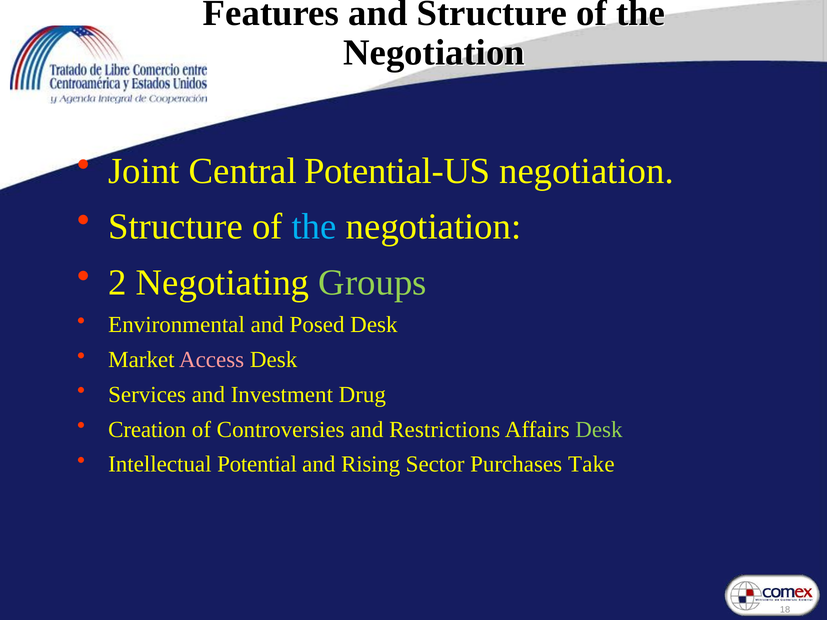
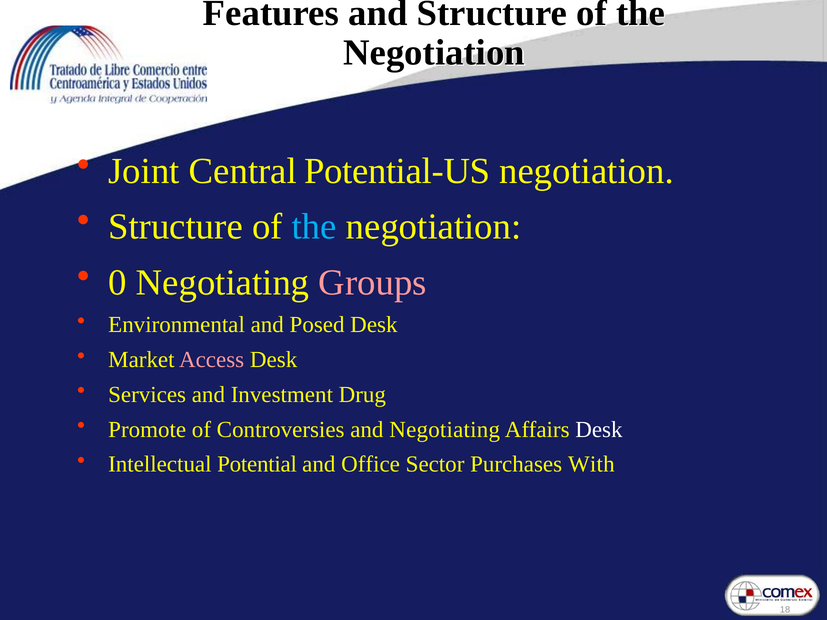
2: 2 -> 0 (117, 283)
Groups colour: light green -> pink (373, 283)
Creation: Creation -> Promote (147, 430)
and Restrictions: Restrictions -> Negotiating (445, 430)
Desk colour: light green -> white (599, 430)
Rising: Rising -> Office (371, 465)
Take: Take -> With (591, 465)
